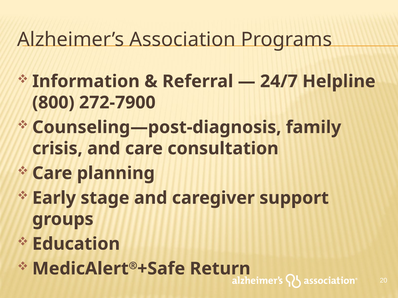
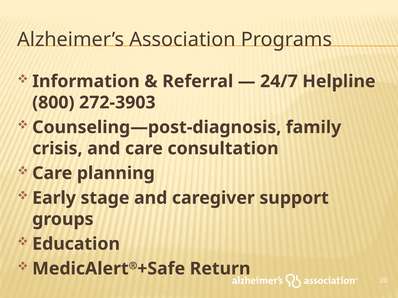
272-7900: 272-7900 -> 272-3903 (117, 103)
